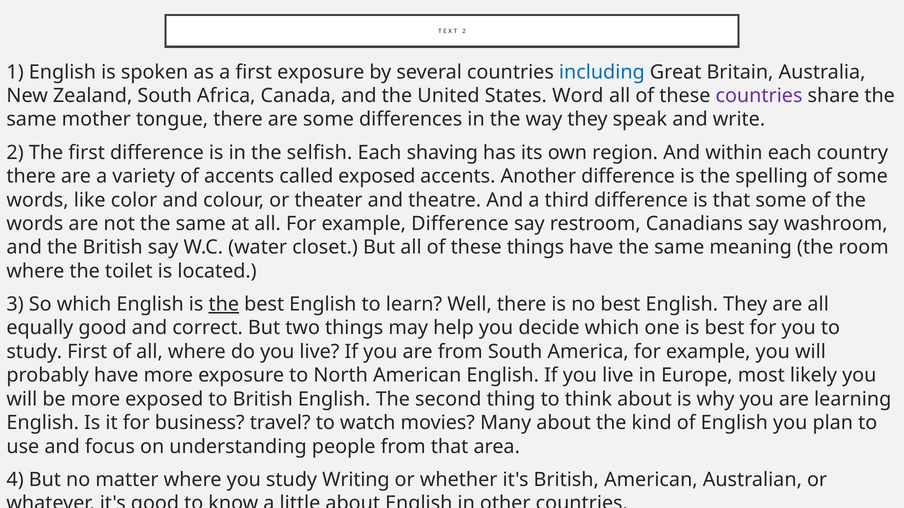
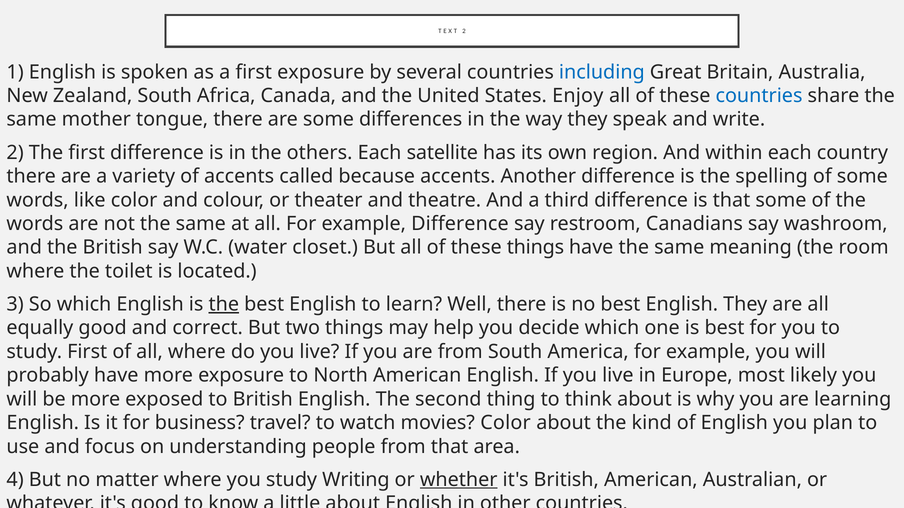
Word: Word -> Enjoy (578, 96)
countries colour: purple -> blue (759, 96)
selfish: selfish -> others (320, 153)
shaving: shaving -> satellite (442, 153)
called exposed: exposed -> because (377, 176)
movies Many: Many -> Color (506, 423)
whether underline: none -> present (459, 480)
